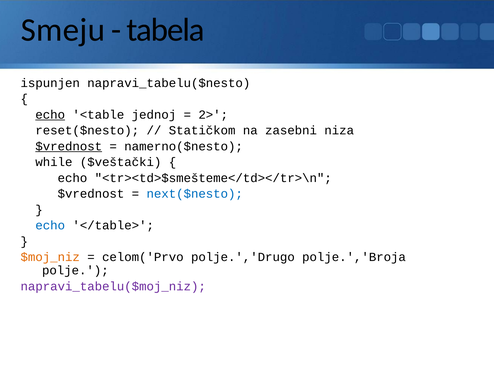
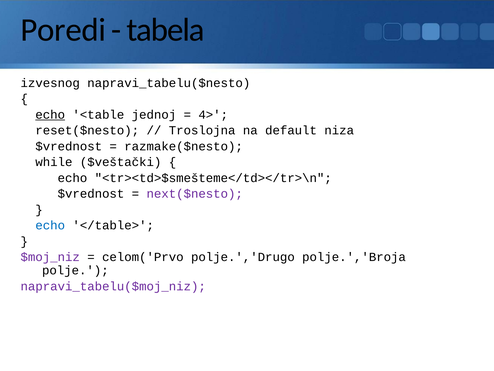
Smeju: Smeju -> Poredi (63, 30)
ispunjen: ispunjen -> izvesnog (50, 83)
2>: 2> -> 4> (213, 114)
Statičkom: Statičkom -> Troslojna (202, 130)
zasebni: zasebni -> default (291, 130)
$vrednost underline: present -> none (69, 146)
namerno($nesto: namerno($nesto -> razmake($nesto (184, 146)
next($nesto colour: blue -> purple (195, 194)
$moj_niz colour: orange -> purple (50, 257)
